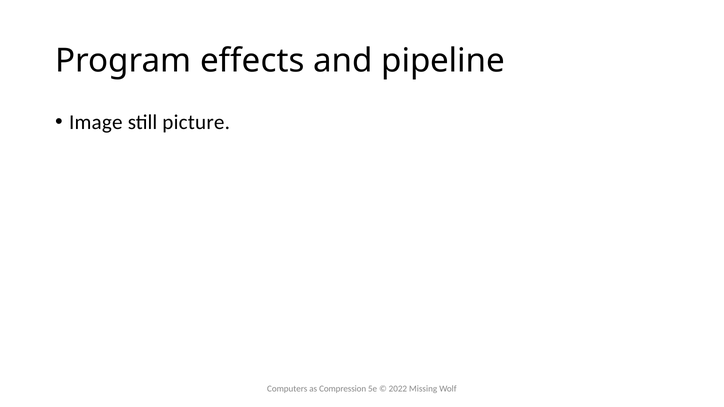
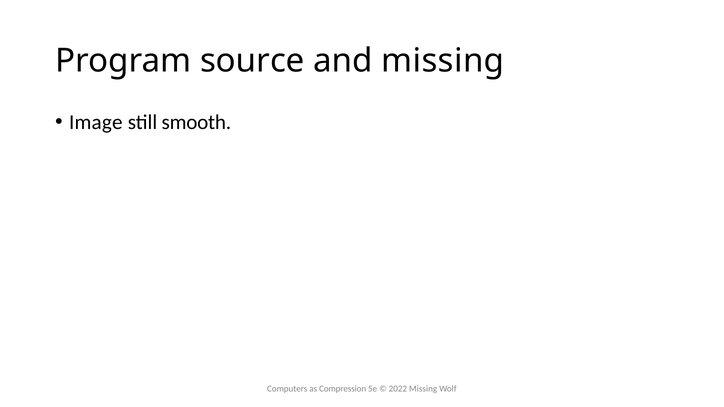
effects: effects -> source (252, 61)
and pipeline: pipeline -> missing (443, 61)
picture: picture -> smooth (196, 122)
